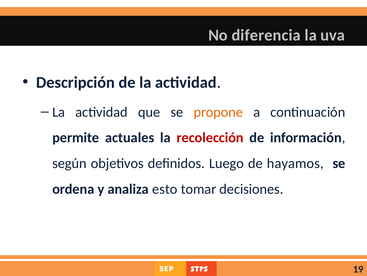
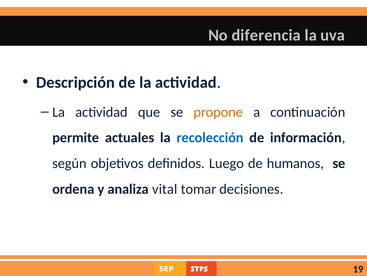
recolección colour: red -> blue (210, 137)
hayamos: hayamos -> humanos (295, 163)
esto: esto -> vital (165, 189)
